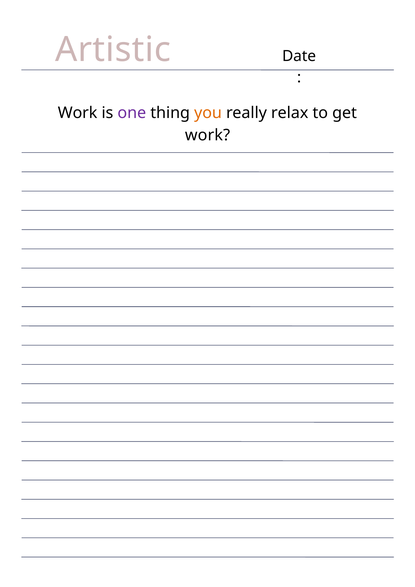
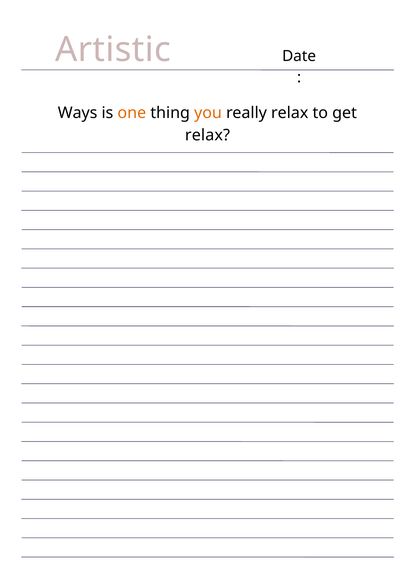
Work: Work -> Ways (78, 113)
one colour: purple -> orange (132, 113)
work: work -> relax (208, 135)
